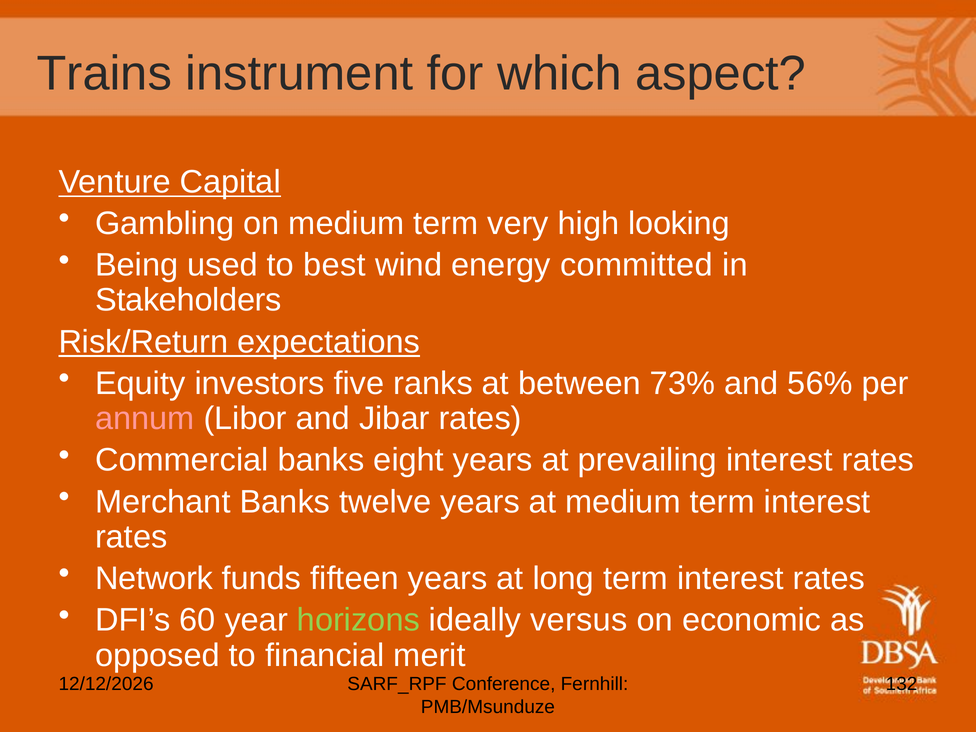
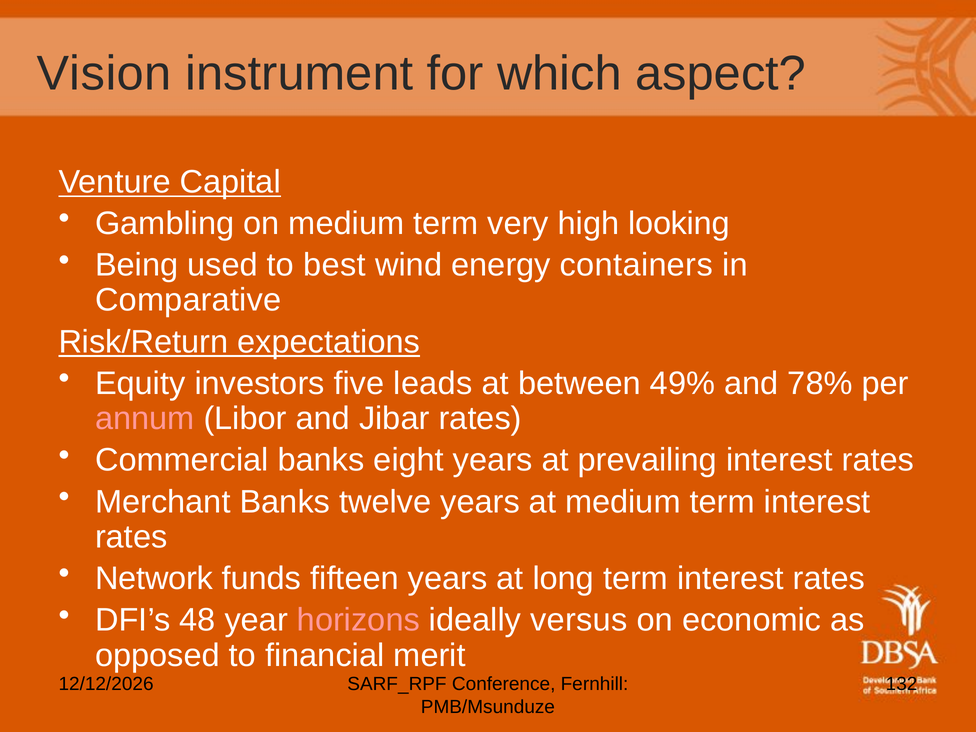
Trains: Trains -> Vision (104, 74)
committed: committed -> containers (636, 265)
Stakeholders: Stakeholders -> Comparative (188, 300)
ranks: ranks -> leads (433, 383)
73%: 73% -> 49% (683, 383)
56%: 56% -> 78% (820, 383)
60: 60 -> 48 (197, 620)
horizons colour: light green -> pink (358, 620)
